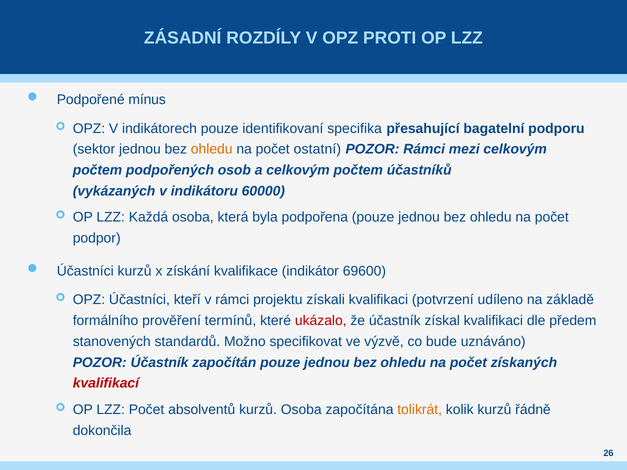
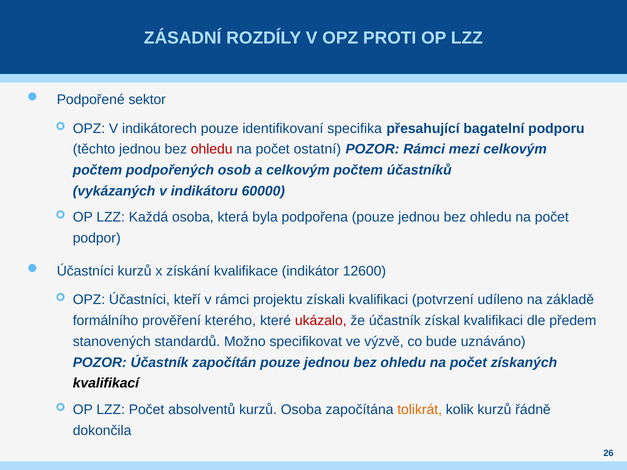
mínus: mínus -> sektor (147, 100)
sektor: sektor -> těchto (94, 149)
ohledu colour: orange -> red (212, 149)
69600: 69600 -> 12600 (364, 271)
termínů: termínů -> kterého (230, 321)
kvalifikací colour: red -> black (106, 384)
